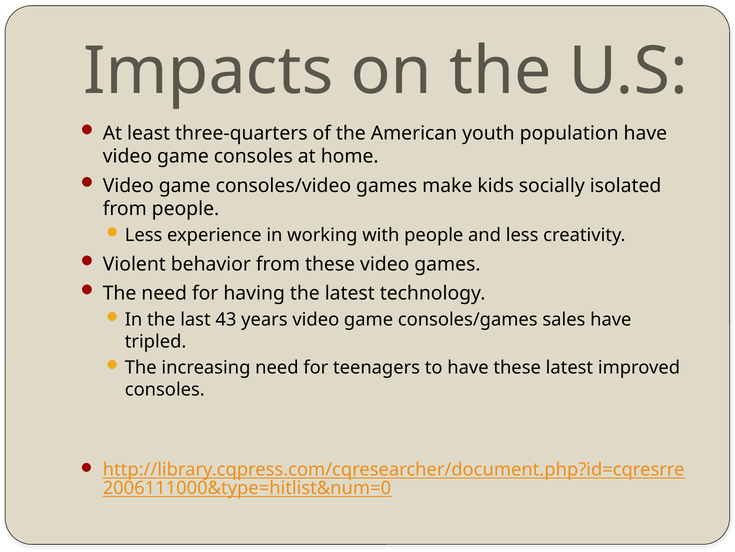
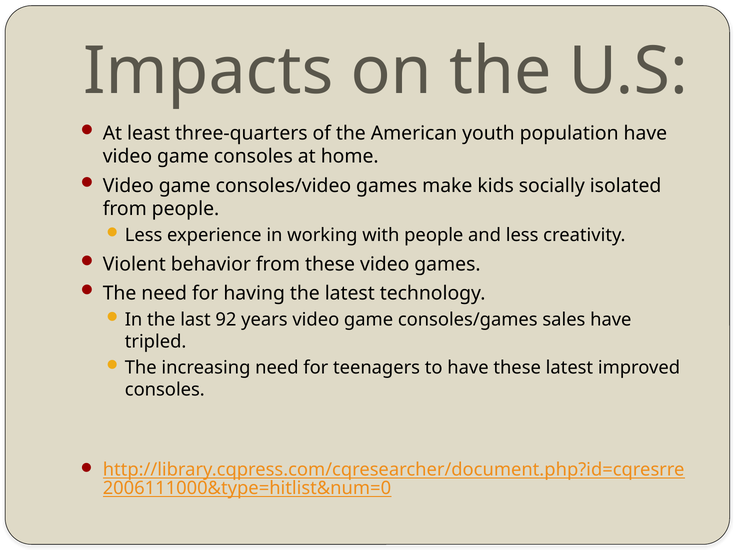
43: 43 -> 92 (226, 319)
